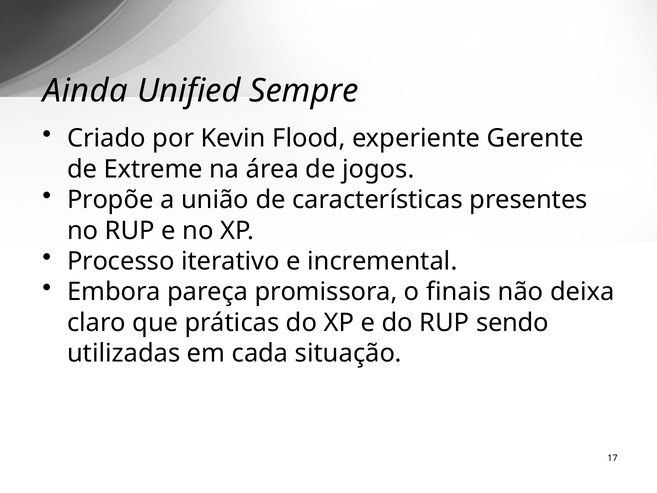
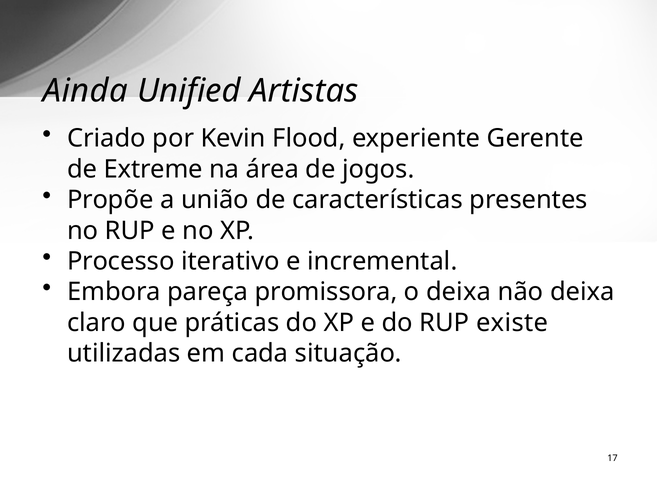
Sempre: Sempre -> Artistas (304, 91)
o finais: finais -> deixa (459, 292)
sendo: sendo -> existe (512, 323)
